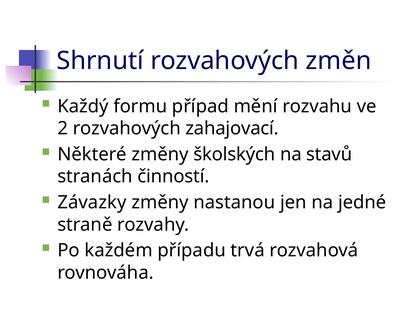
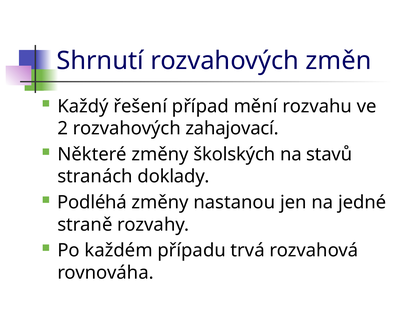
formu: formu -> řešení (140, 106)
činností: činností -> doklady (174, 177)
Závazky: Závazky -> Podléhá (92, 202)
